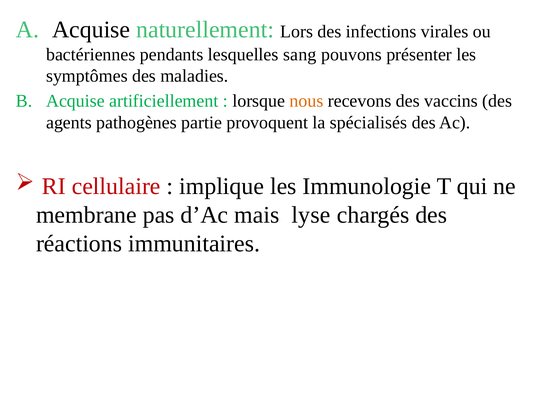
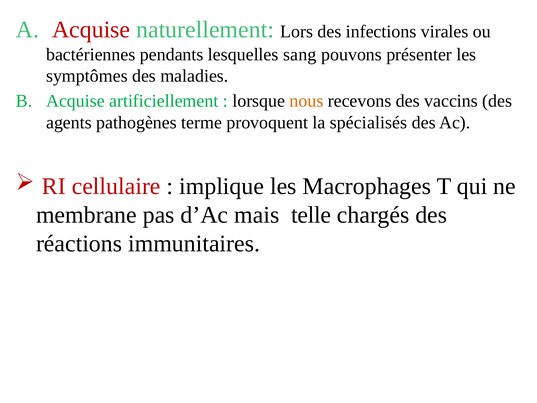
Acquise colour: black -> red (91, 30)
partie: partie -> terme (202, 122)
Immunologie: Immunologie -> Macrophages (367, 186)
lyse: lyse -> telle (311, 215)
